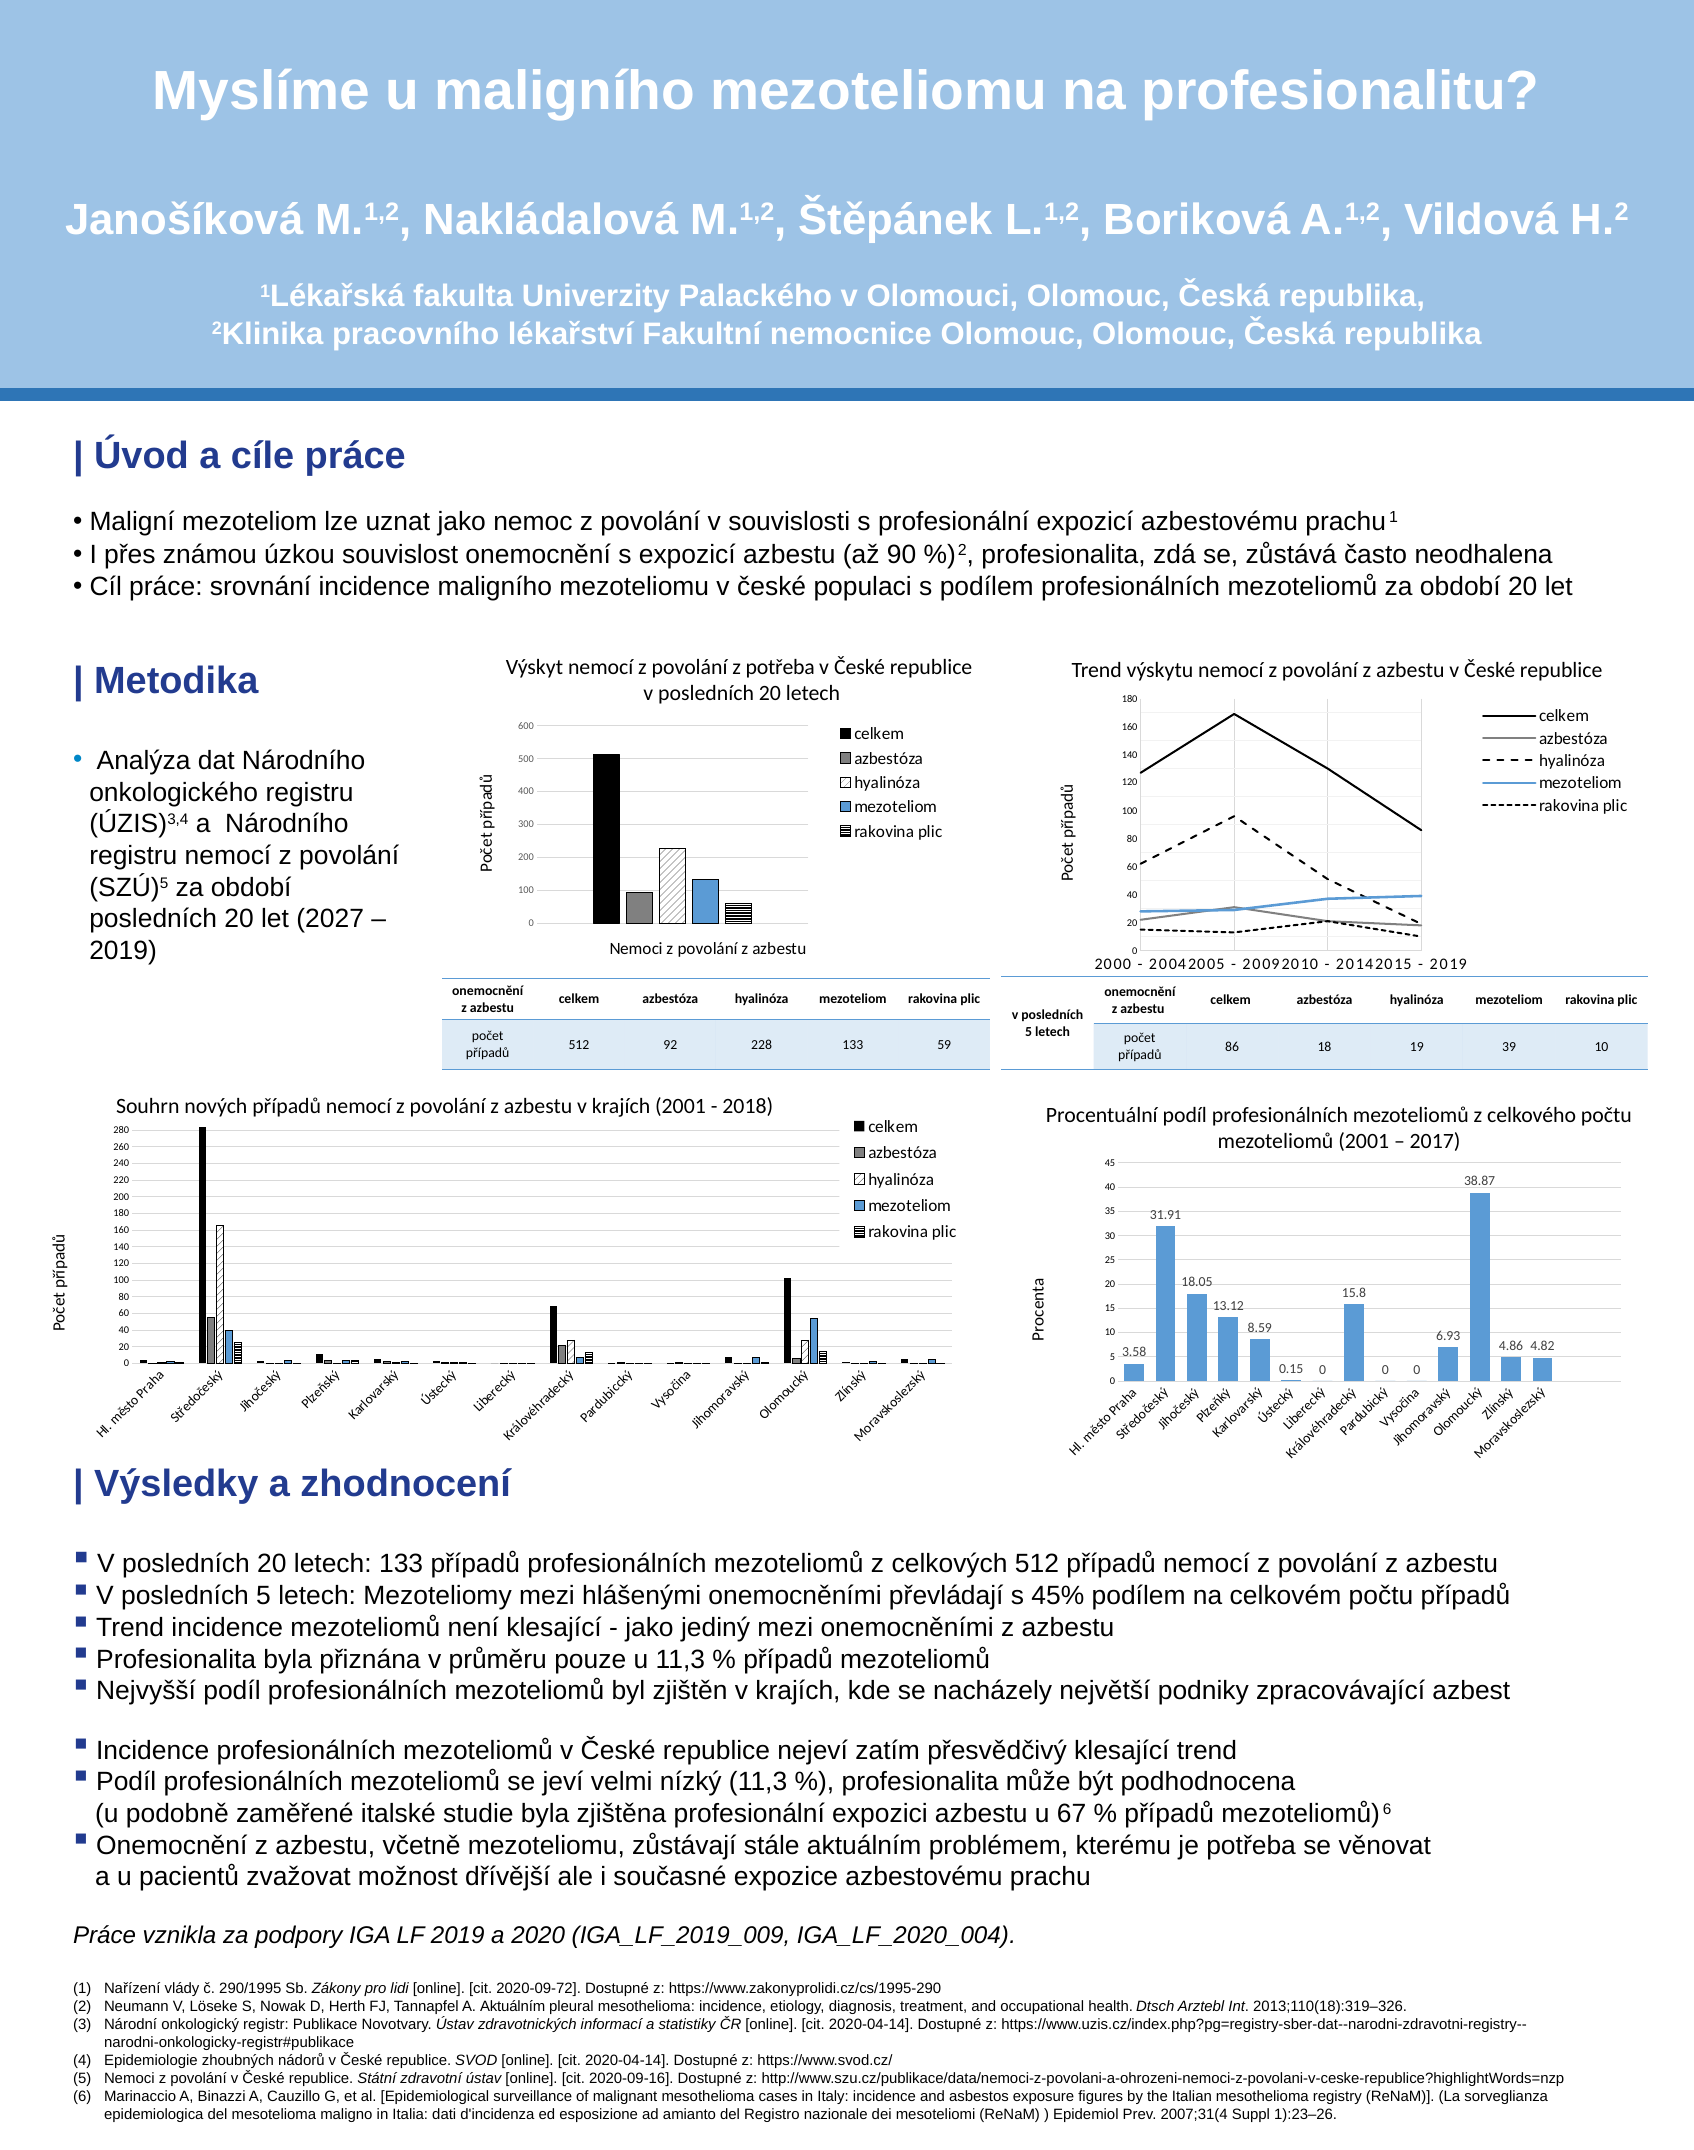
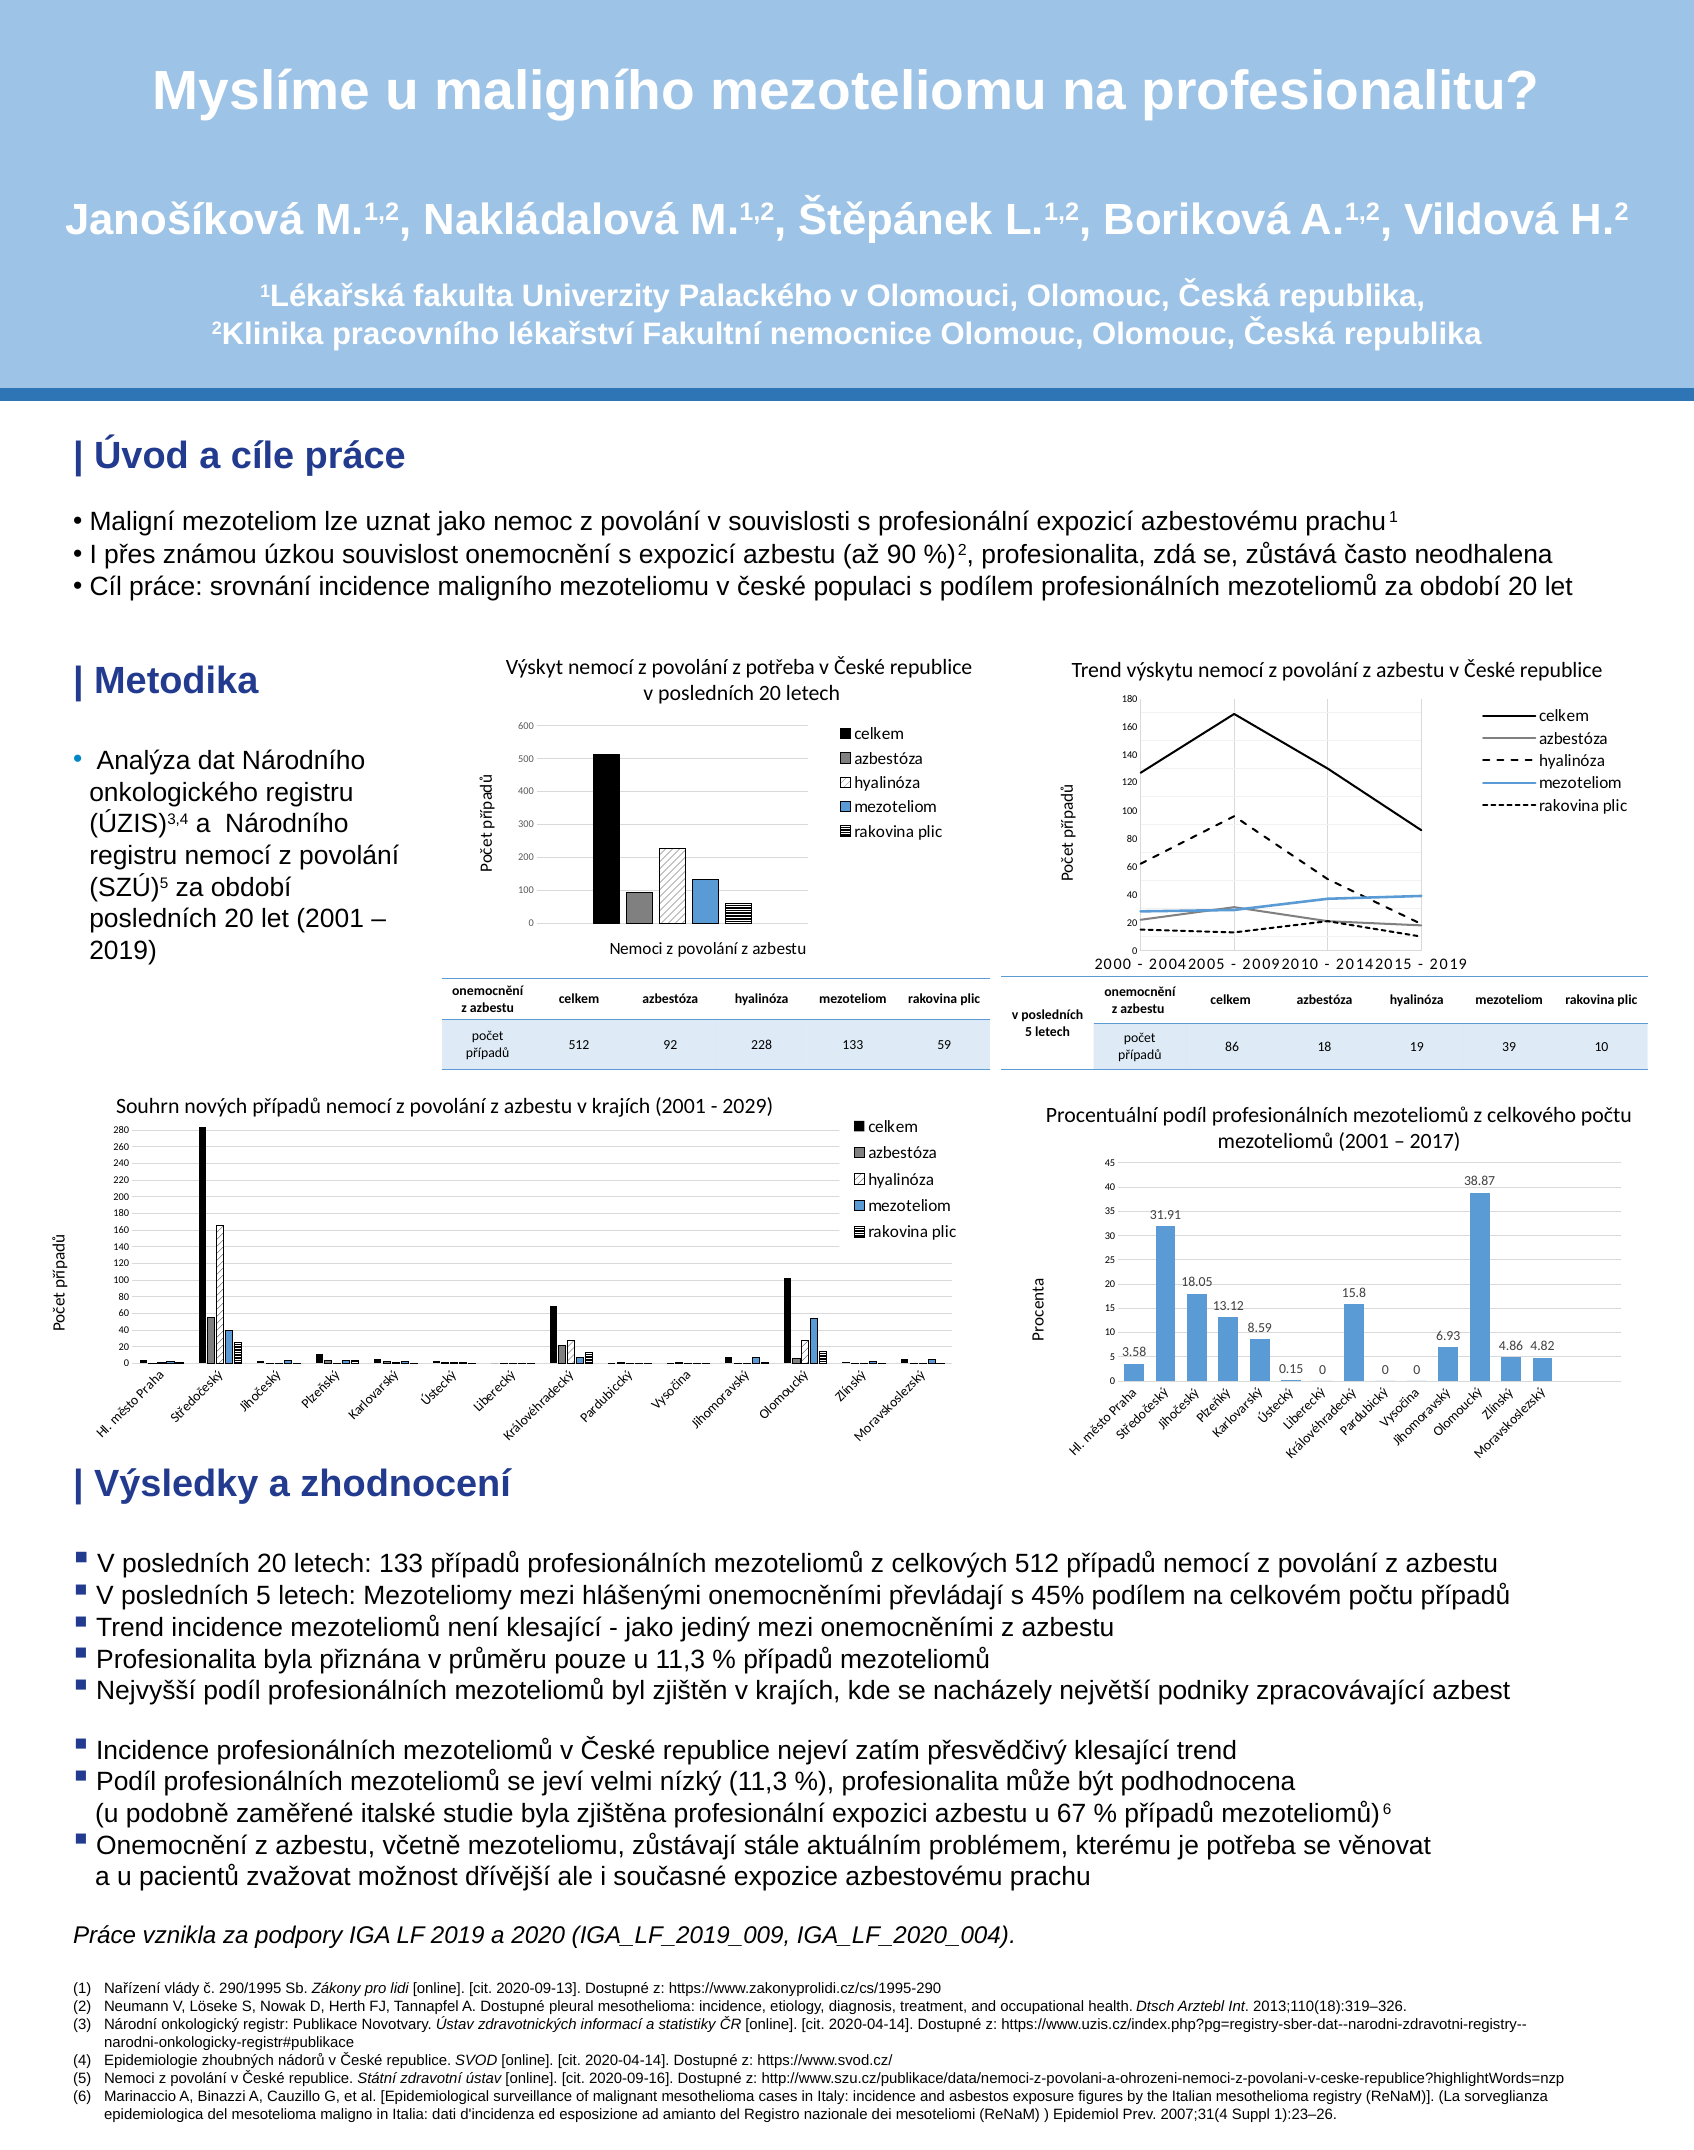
let 2027: 2027 -> 2001 (330, 919)
2018: 2018 -> 2029 (748, 1106)
2020-09-72: 2020-09-72 -> 2020-09-13 (539, 1989)
A Aktuálním: Aktuálním -> Dostupné (513, 2007)
